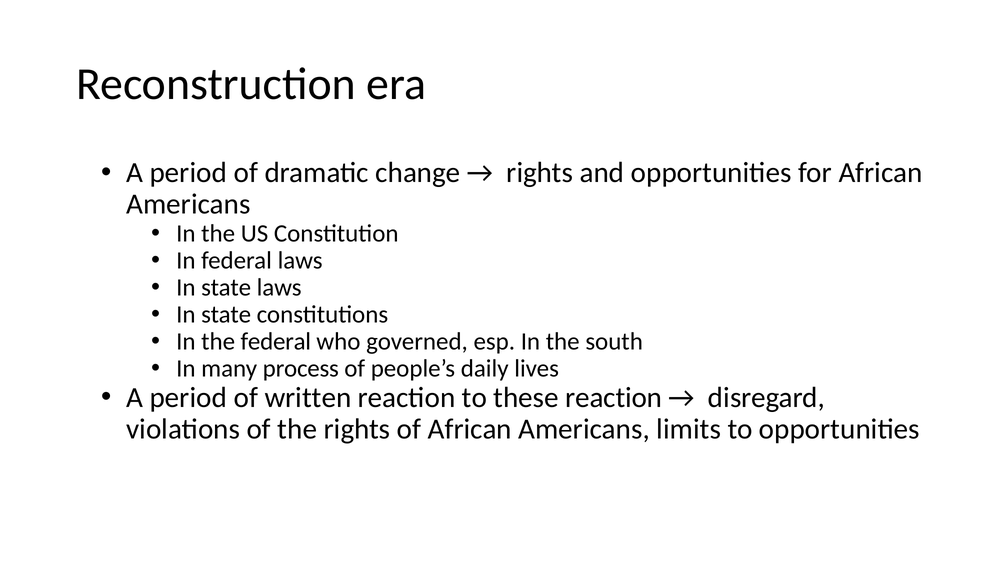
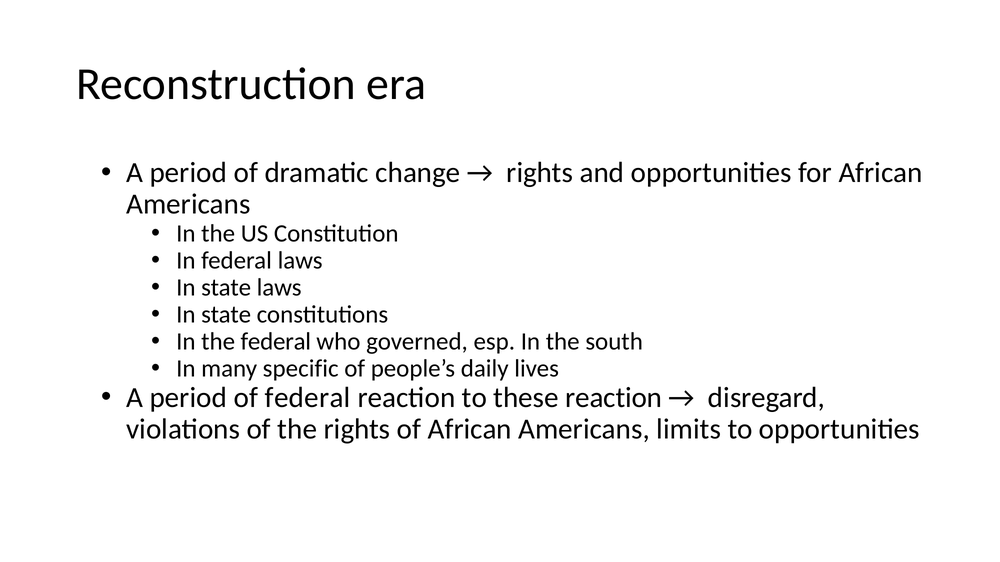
process: process -> specific (301, 369)
of written: written -> federal (308, 398)
